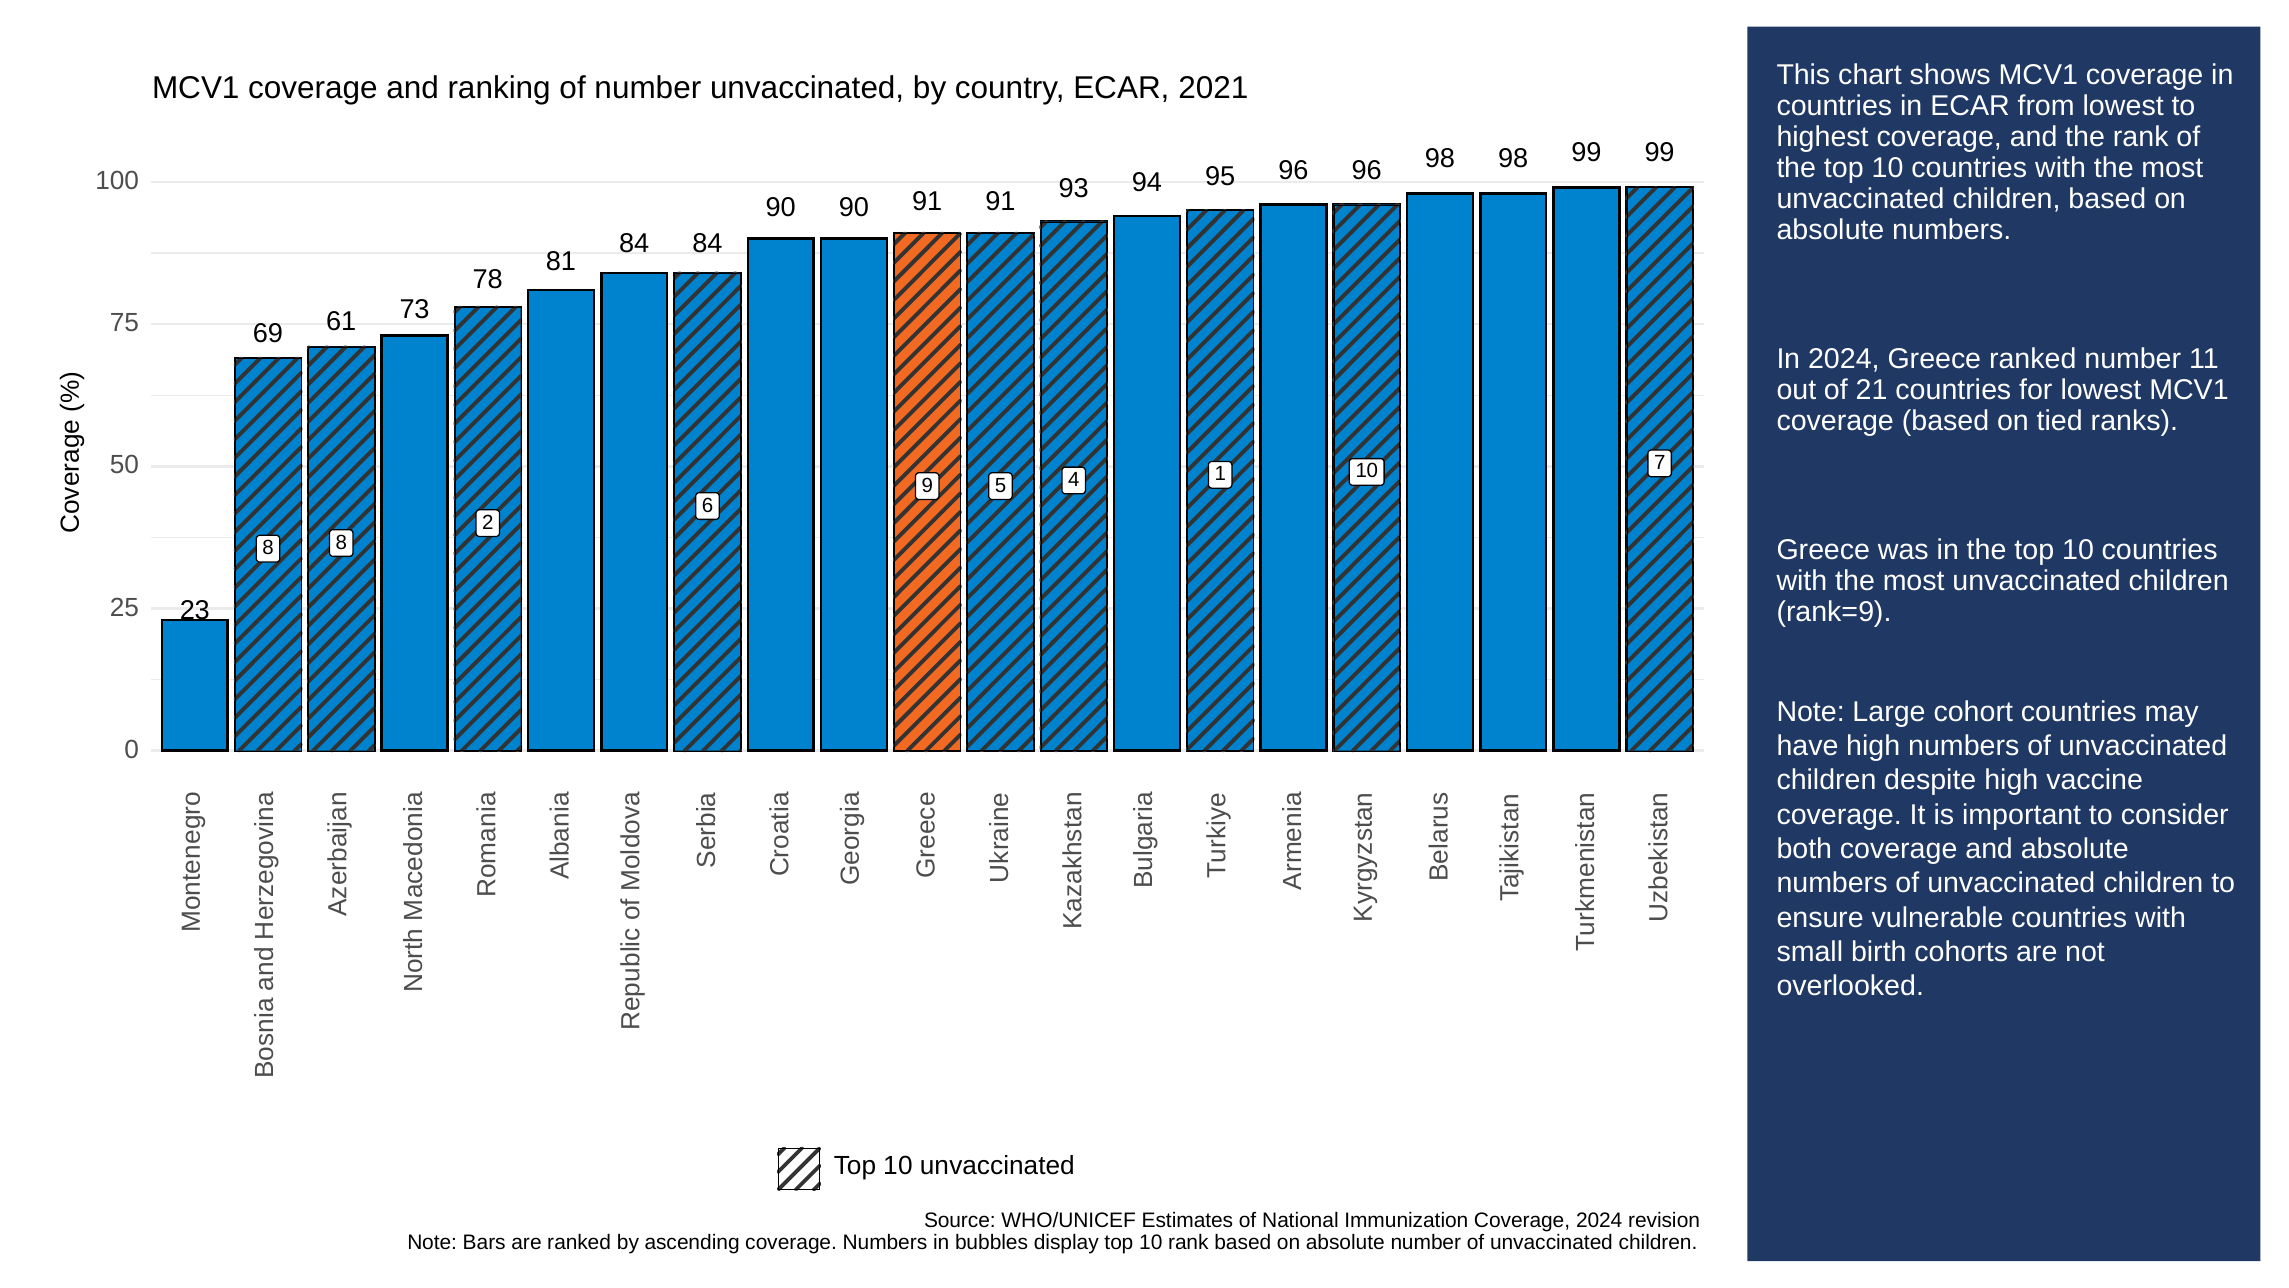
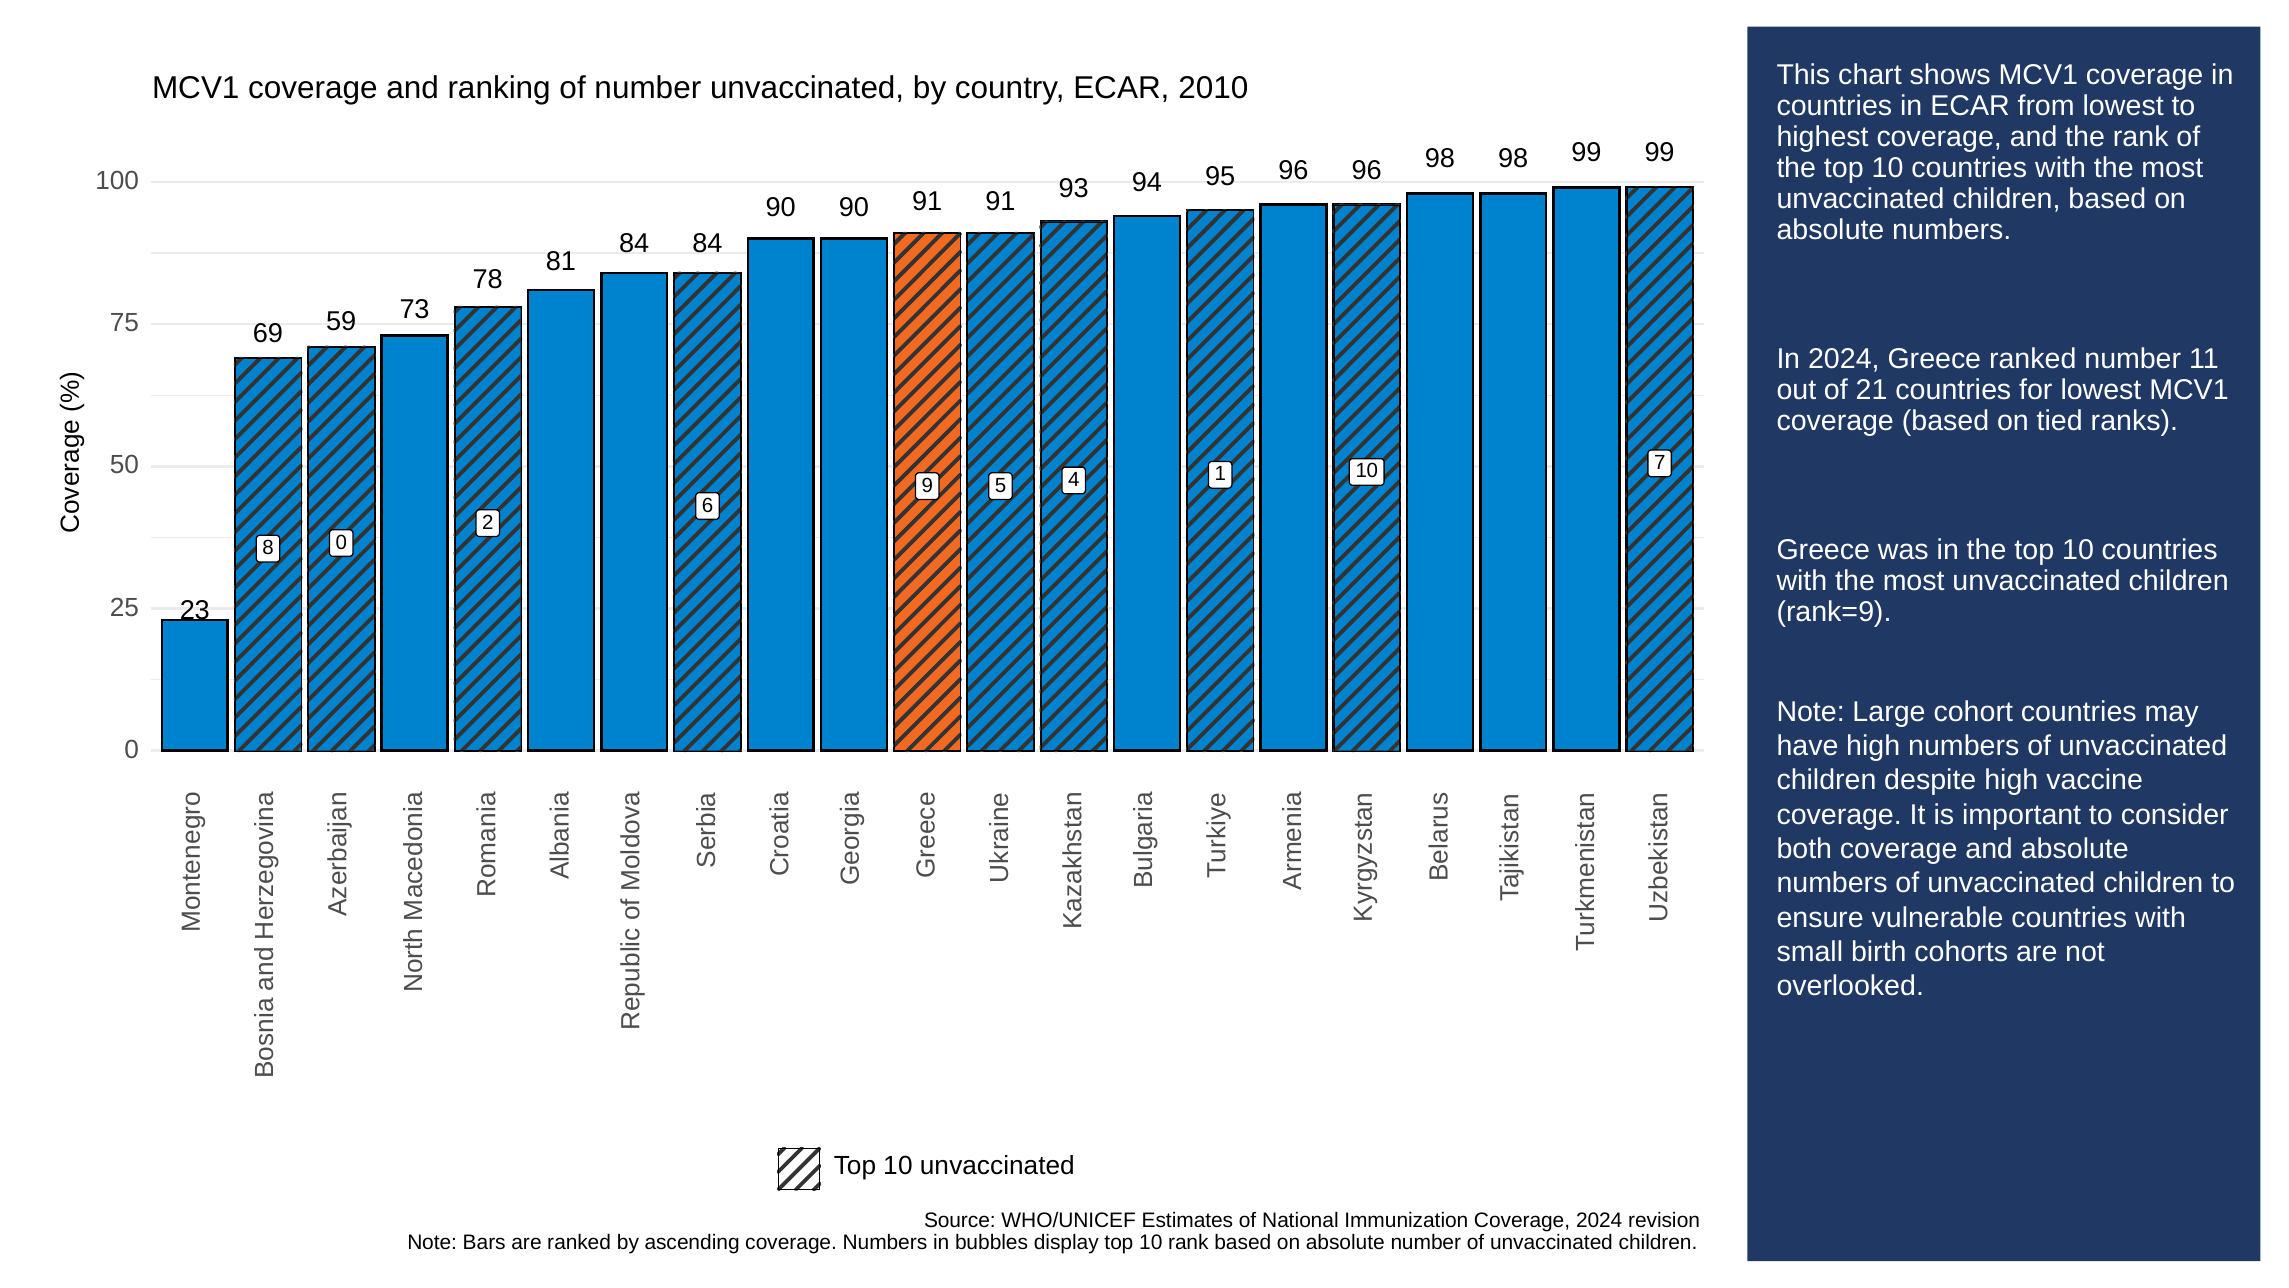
2021: 2021 -> 2010 (1213, 89)
61: 61 -> 59 (341, 322)
8 8: 8 -> 0 (341, 542)
